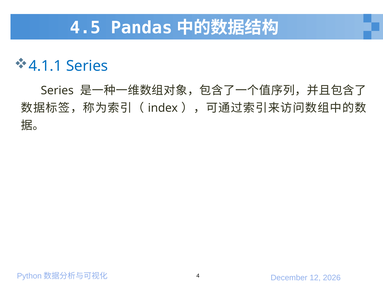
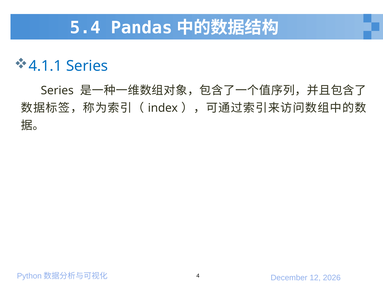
4.5: 4.5 -> 5.4 (85, 28)
